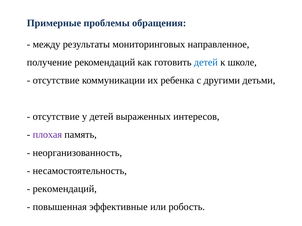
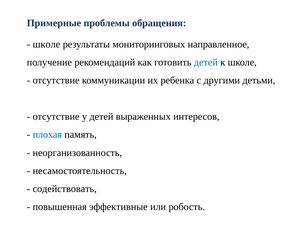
между: между -> школе (46, 44)
плохая colour: purple -> blue (47, 135)
рекомендаций: рекомендаций -> содействовать (65, 189)
